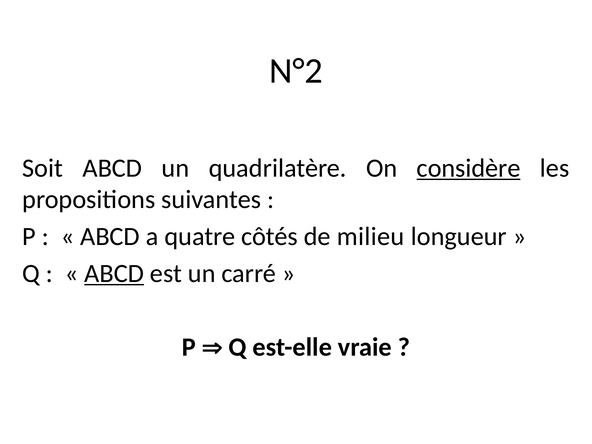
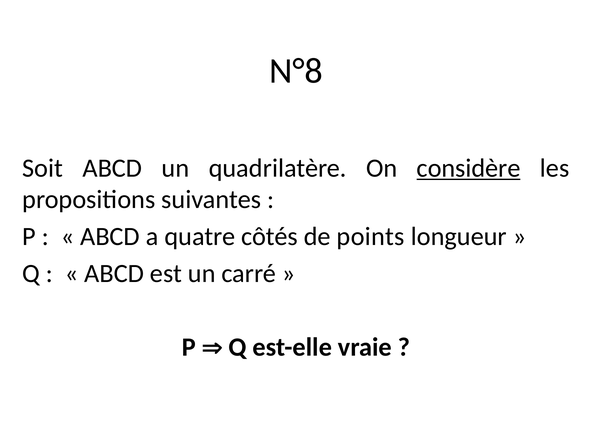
N°2: N°2 -> N°8 (296, 71)
milieu: milieu -> points (371, 237)
ABCD underline: present -> none (114, 273)
